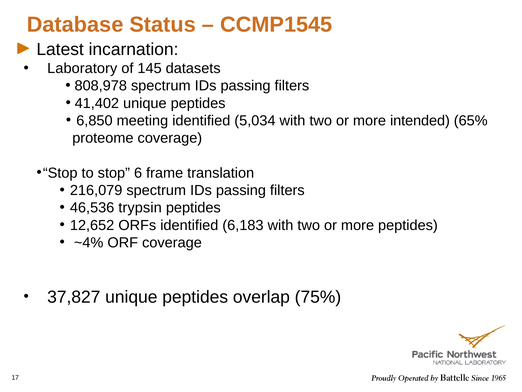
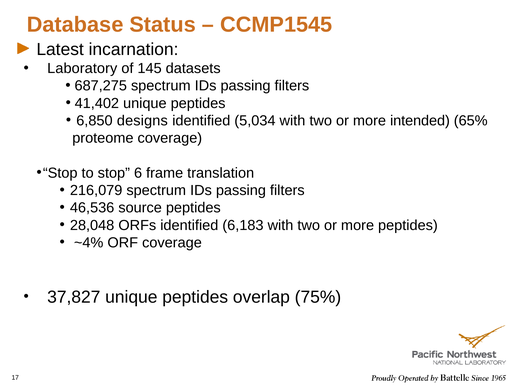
808,978: 808,978 -> 687,275 (101, 86)
meeting: meeting -> designs (142, 121)
trypsin: trypsin -> source (140, 208)
12,652: 12,652 -> 28,048 (92, 225)
